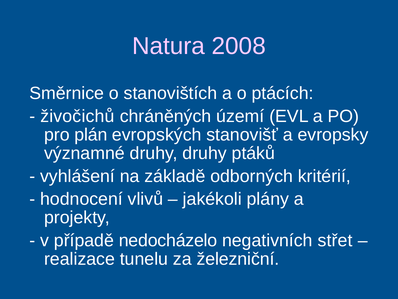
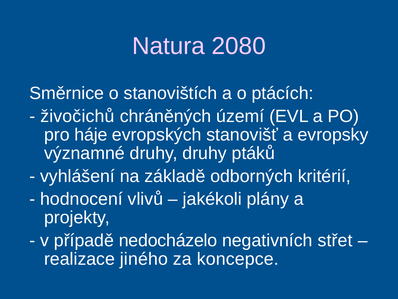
2008: 2008 -> 2080 (239, 46)
plán: plán -> háje (91, 135)
tunelu: tunelu -> jiného (144, 259)
železniční: železniční -> koncepce (238, 259)
